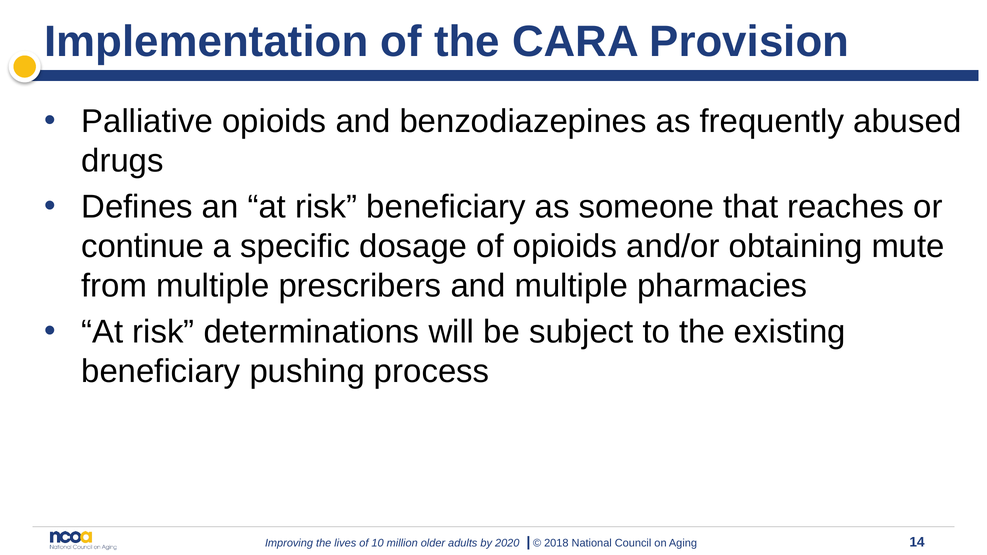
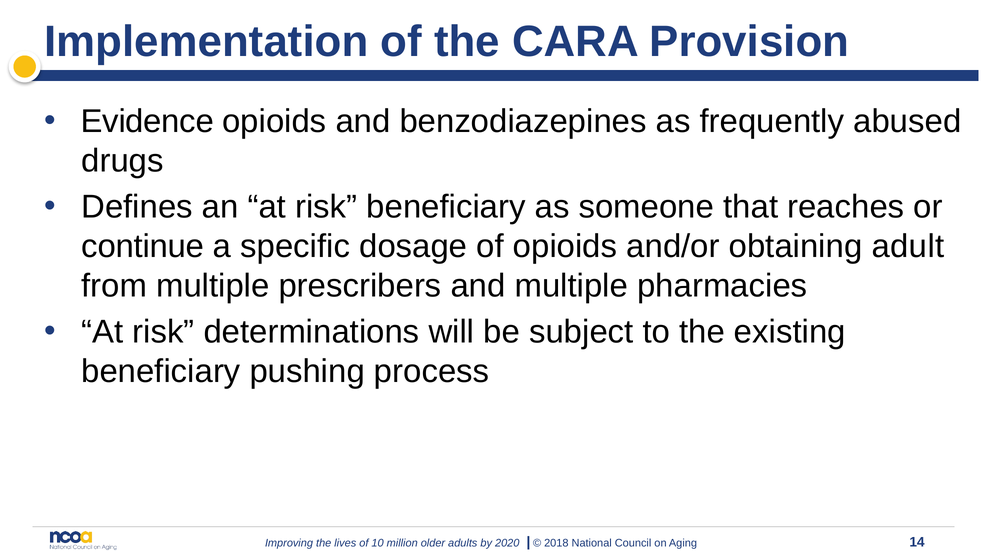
Palliative: Palliative -> Evidence (147, 121)
mute: mute -> adult (908, 247)
